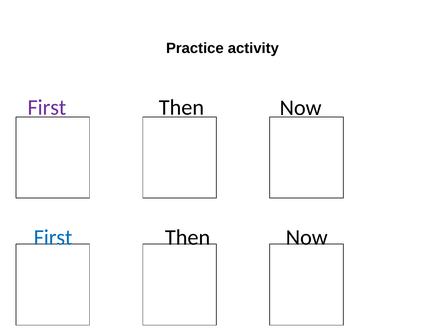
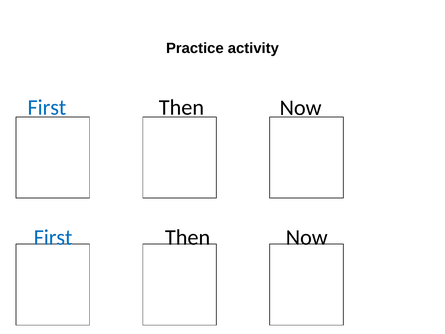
First colour: purple -> blue (47, 108)
